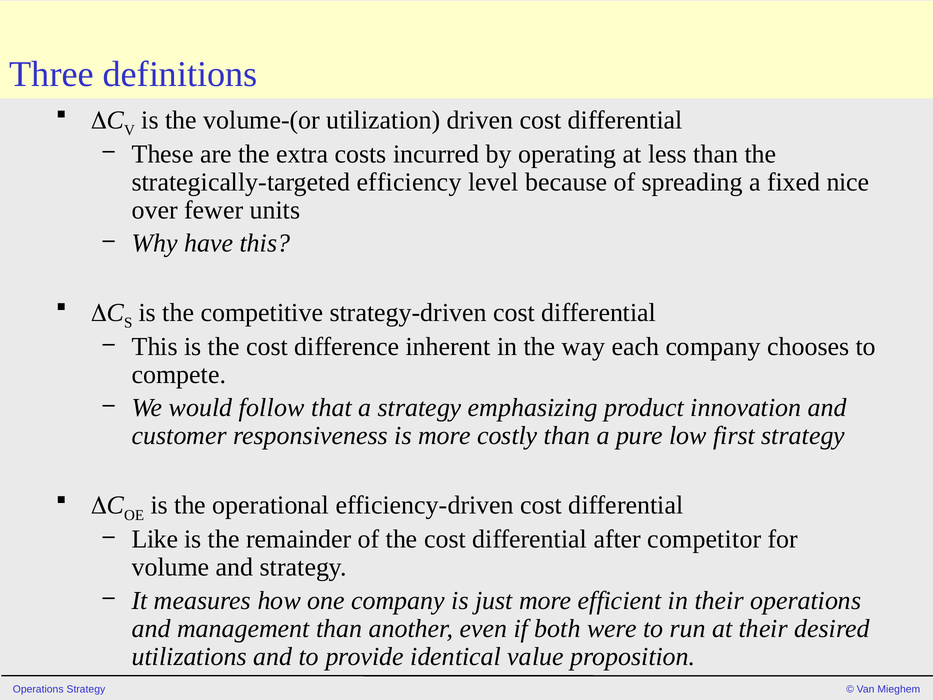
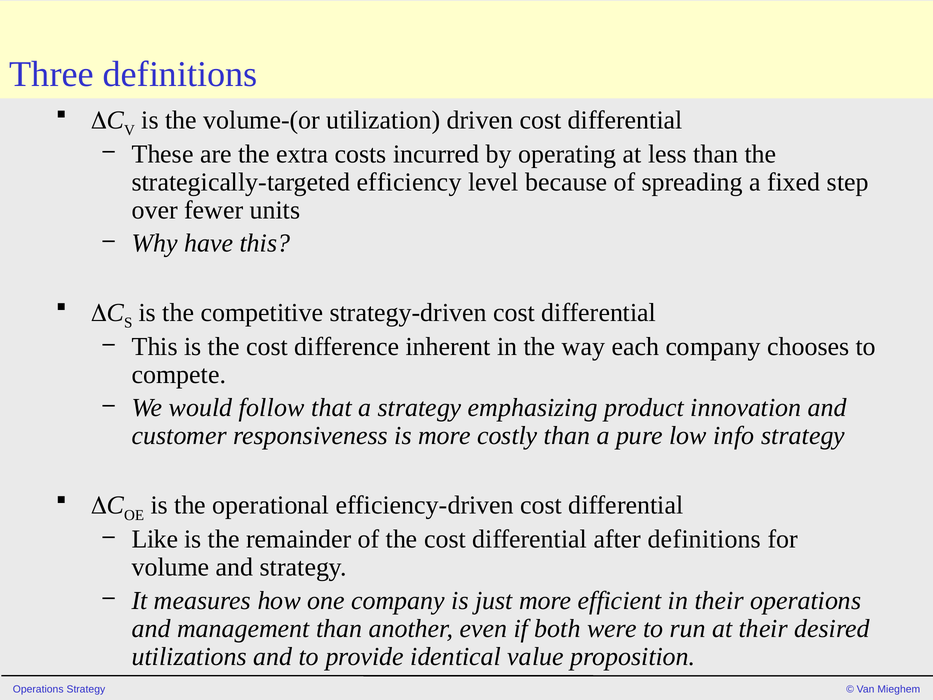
nice: nice -> step (848, 182)
first: first -> info (734, 436)
after competitor: competitor -> definitions (704, 539)
